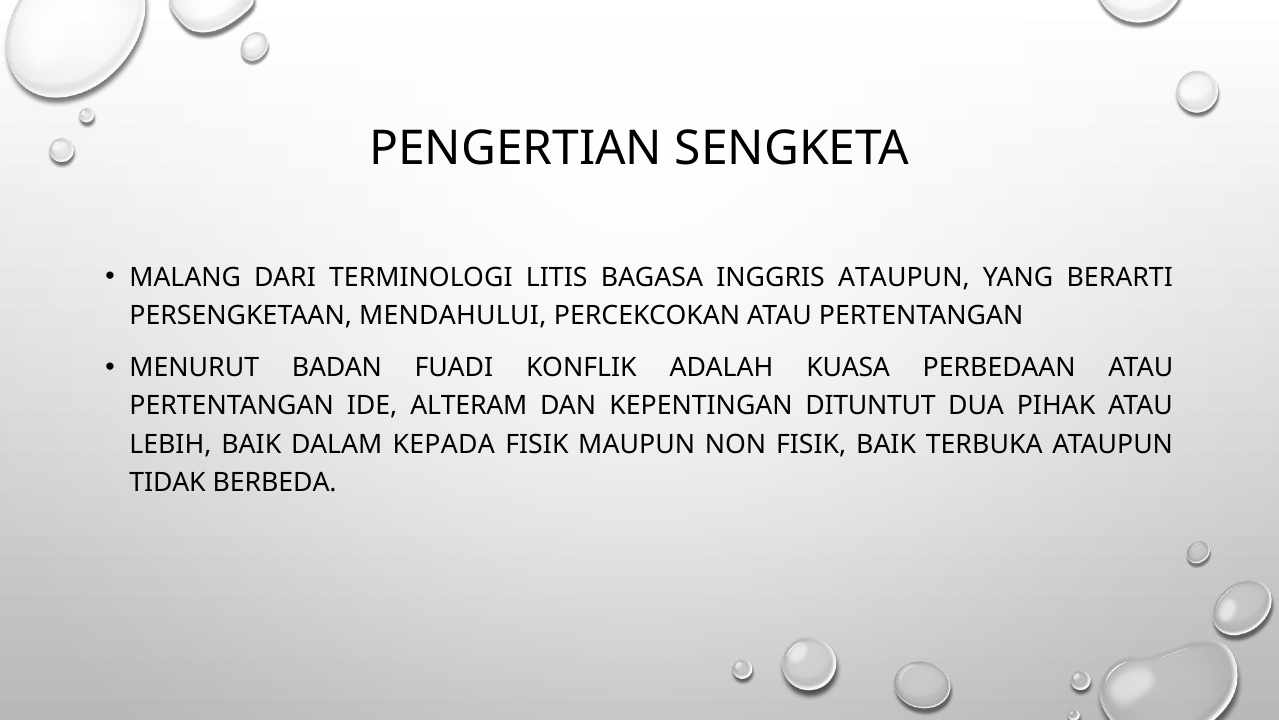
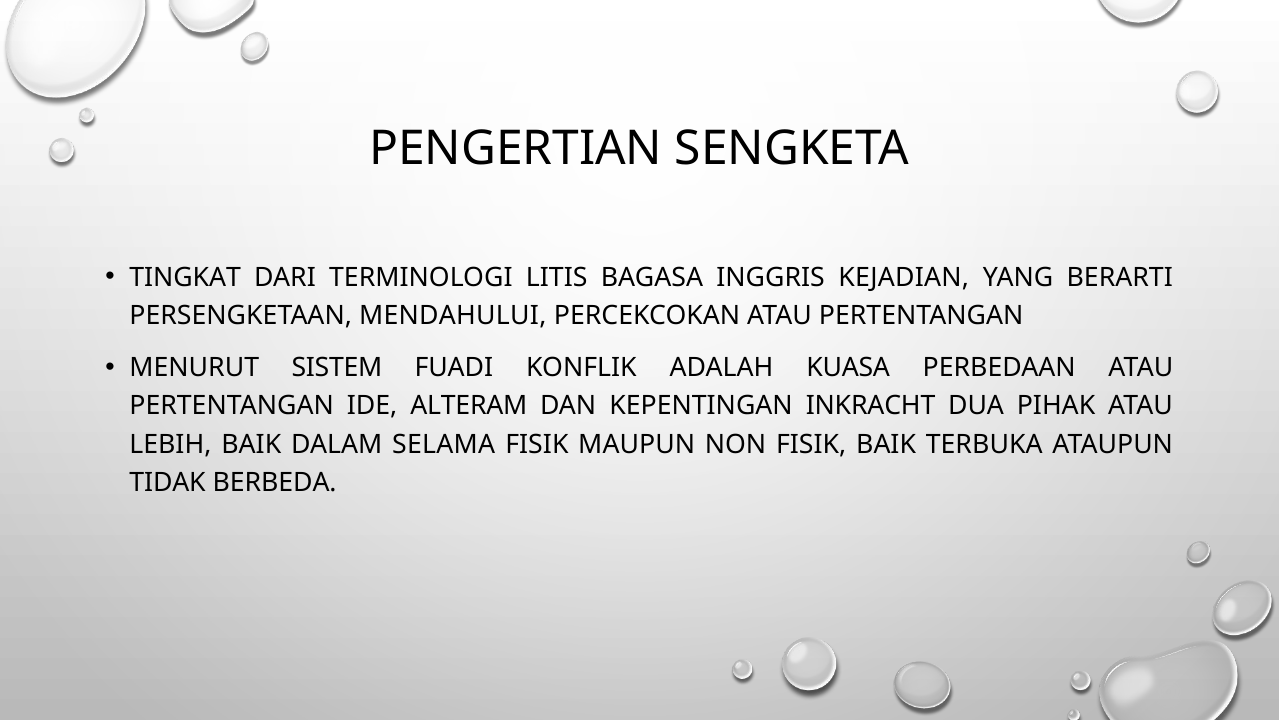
MALANG: MALANG -> TINGKAT (185, 277)
INGGRIS ATAUPUN: ATAUPUN -> KEJADIAN (904, 277)
BADAN: BADAN -> SISTEM (337, 367)
DITUNTUT: DITUNTUT -> INKRACHT (871, 406)
KEPADA: KEPADA -> SELAMA (444, 444)
